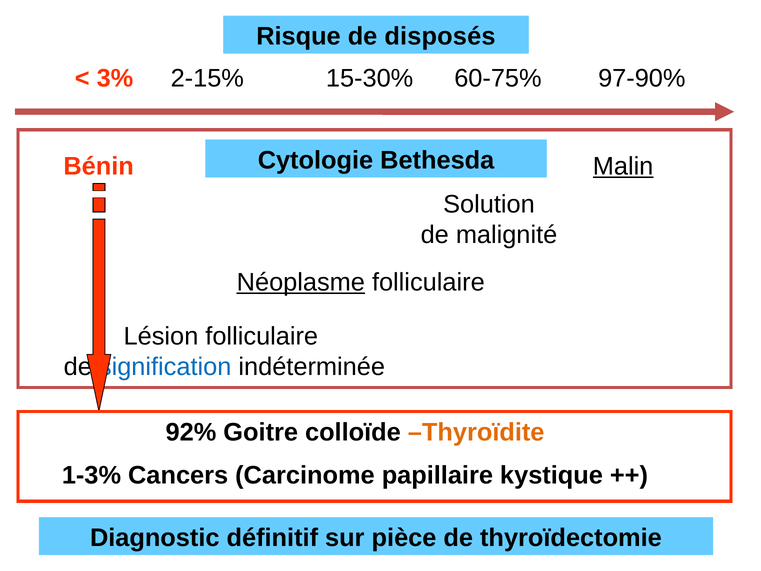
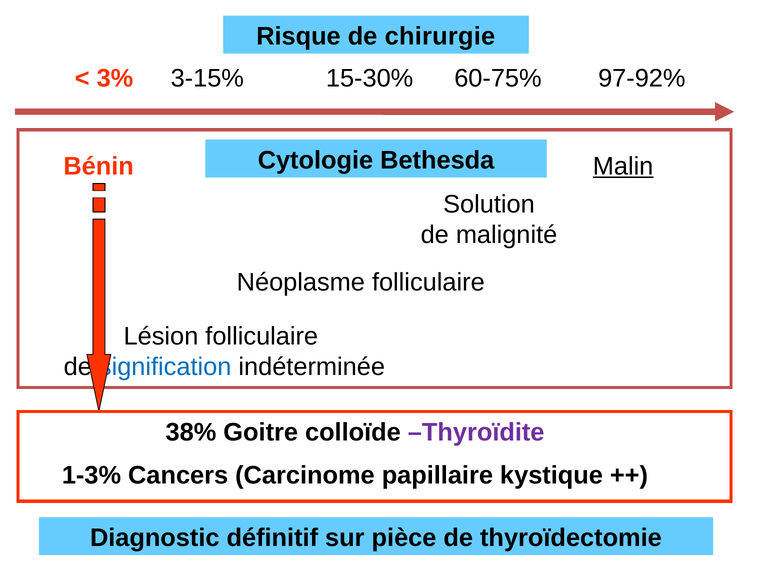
disposés: disposés -> chirurgie (440, 36)
2-15%: 2-15% -> 3-15% (207, 78)
97-90%: 97-90% -> 97-92% (642, 78)
Néoplasme underline: present -> none (301, 282)
92%: 92% -> 38% (191, 432)
Thyroïdite colour: orange -> purple (476, 432)
